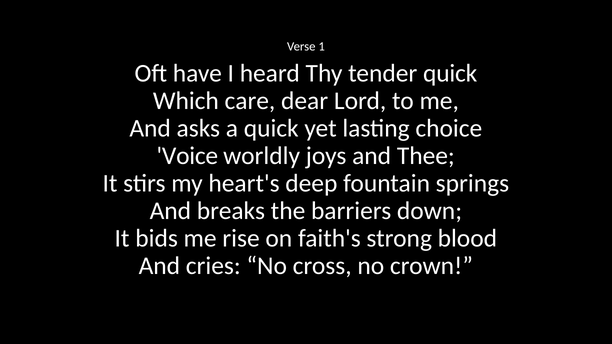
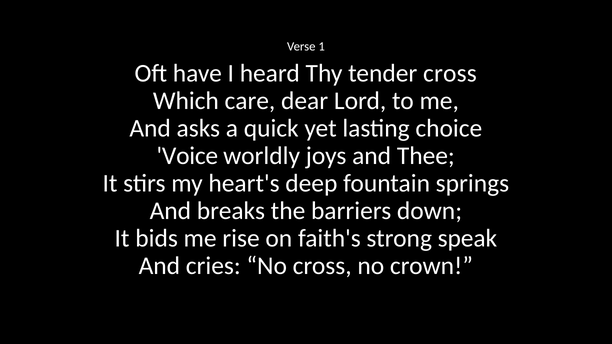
tender quick: quick -> cross (450, 73)
blood: blood -> speak (467, 239)
